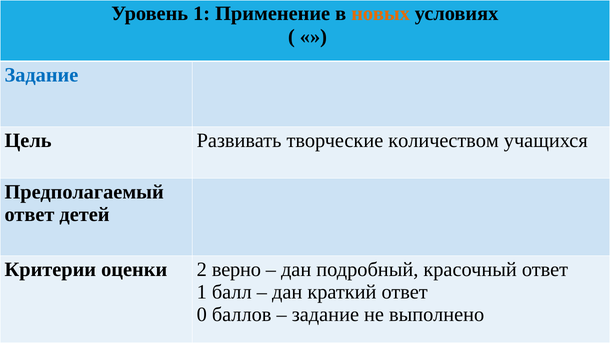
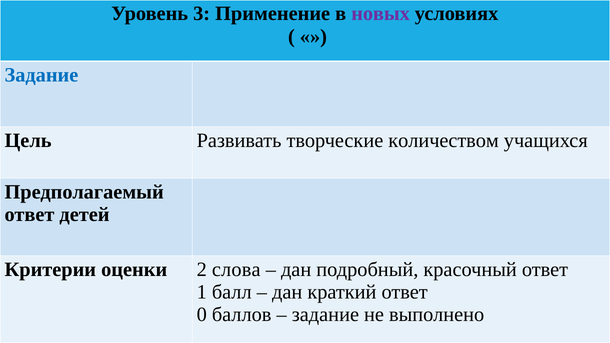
Уровень 1: 1 -> 3 (202, 14)
новых colour: orange -> purple (381, 14)
верно: верно -> слова (236, 270)
